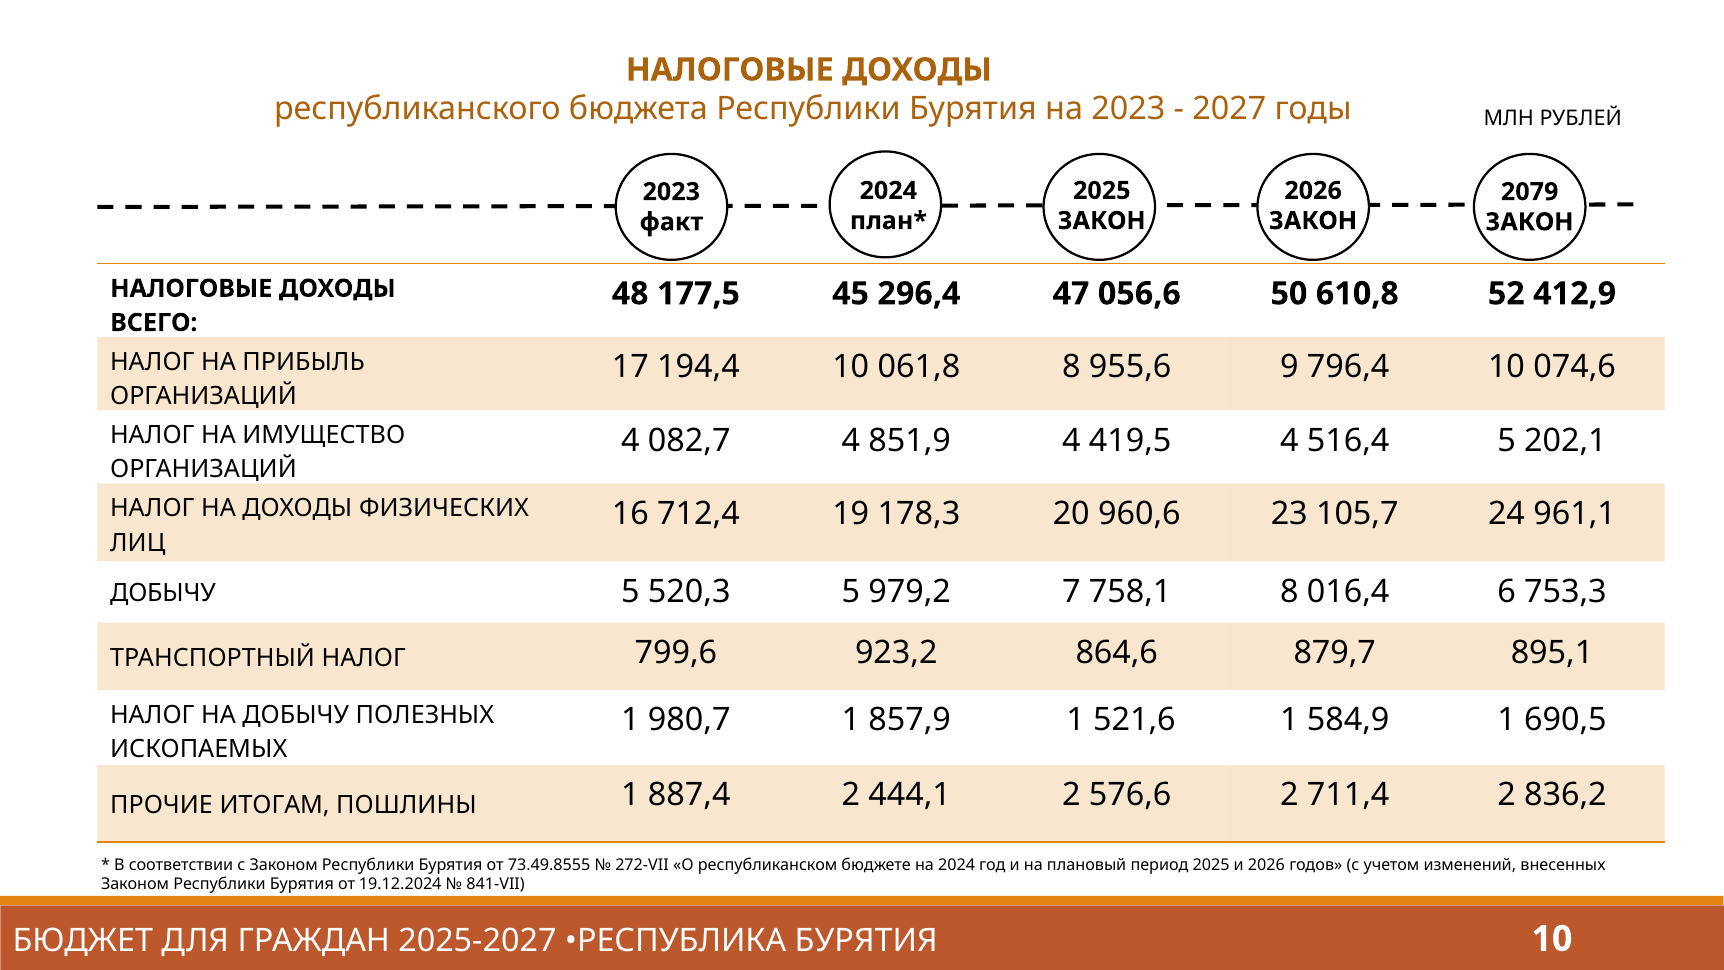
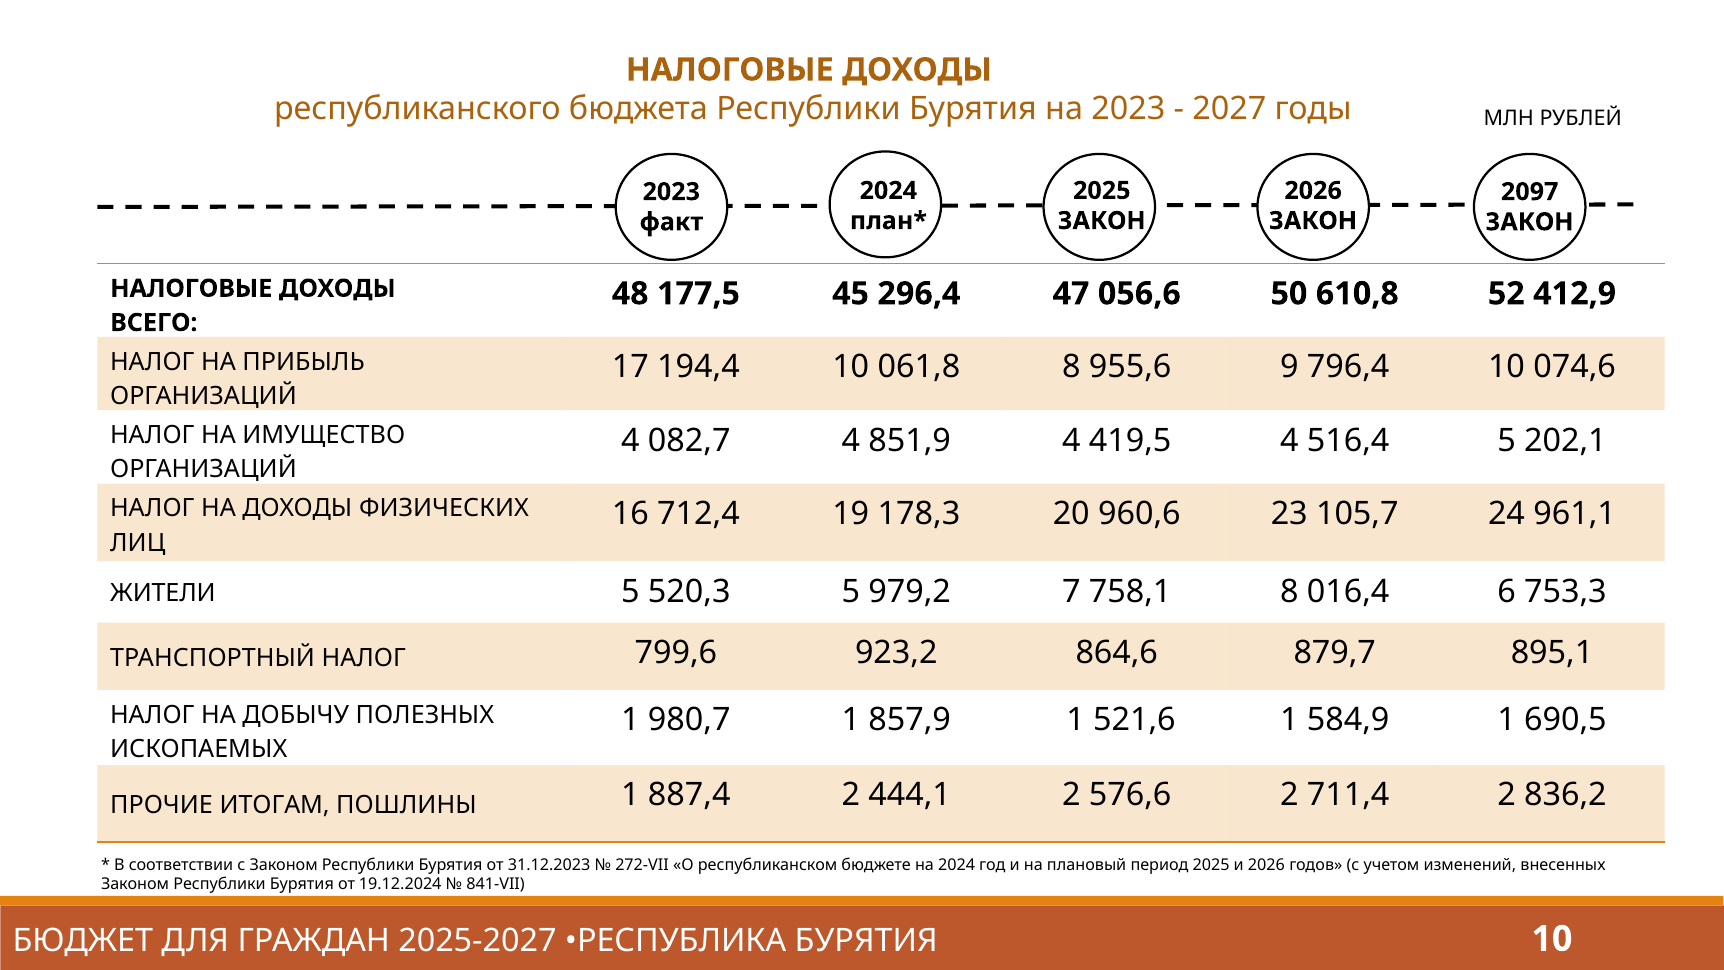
2079: 2079 -> 2097 (1530, 192)
ДОБЫЧУ: ДОБЫЧУ -> ЖИТЕЛИ (163, 593)
73.49.8555: 73.49.8555 -> 31.12.2023 (549, 865)
